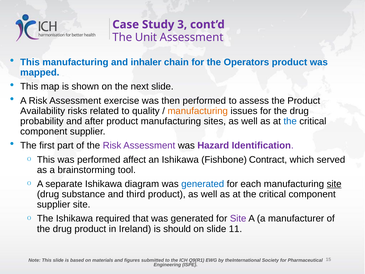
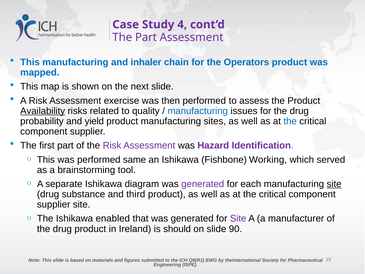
3: 3 -> 4 (182, 25)
The Unit: Unit -> Part (146, 37)
Availability underline: none -> present (43, 111)
manufacturing colour: orange -> blue (198, 111)
after: after -> yield (94, 121)
affect: affect -> same (135, 159)
Contract: Contract -> Working (268, 159)
generated colour: blue -> purple (203, 184)
required: required -> enabled (113, 218)
11: 11 -> 90 (235, 229)
